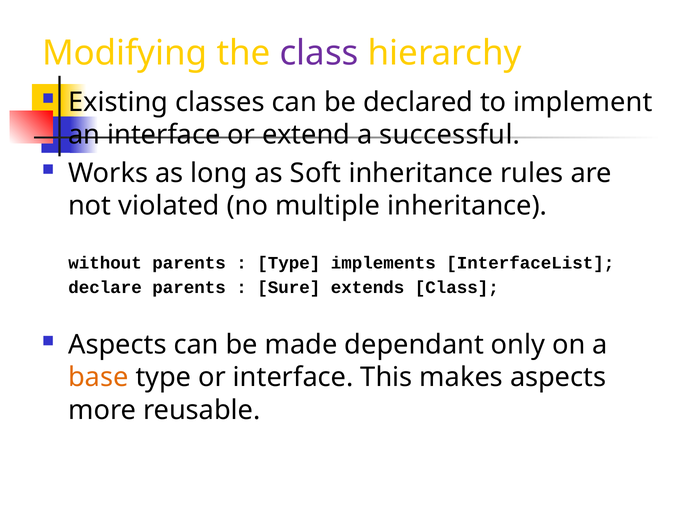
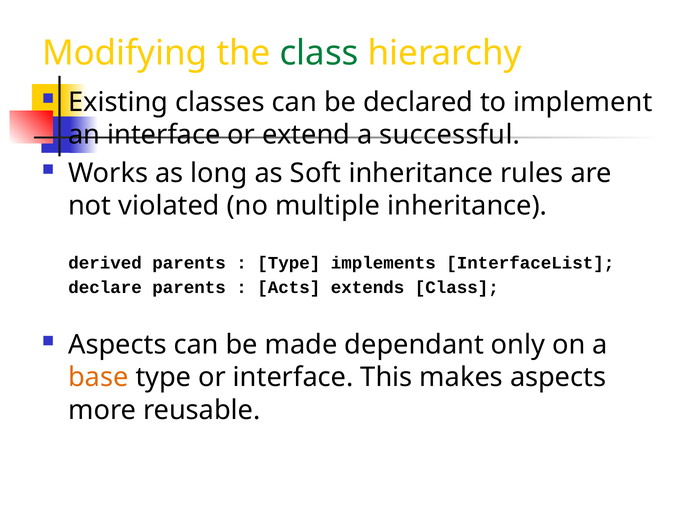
class colour: purple -> green (319, 53)
without: without -> derived (105, 263)
Sure: Sure -> Acts (289, 287)
